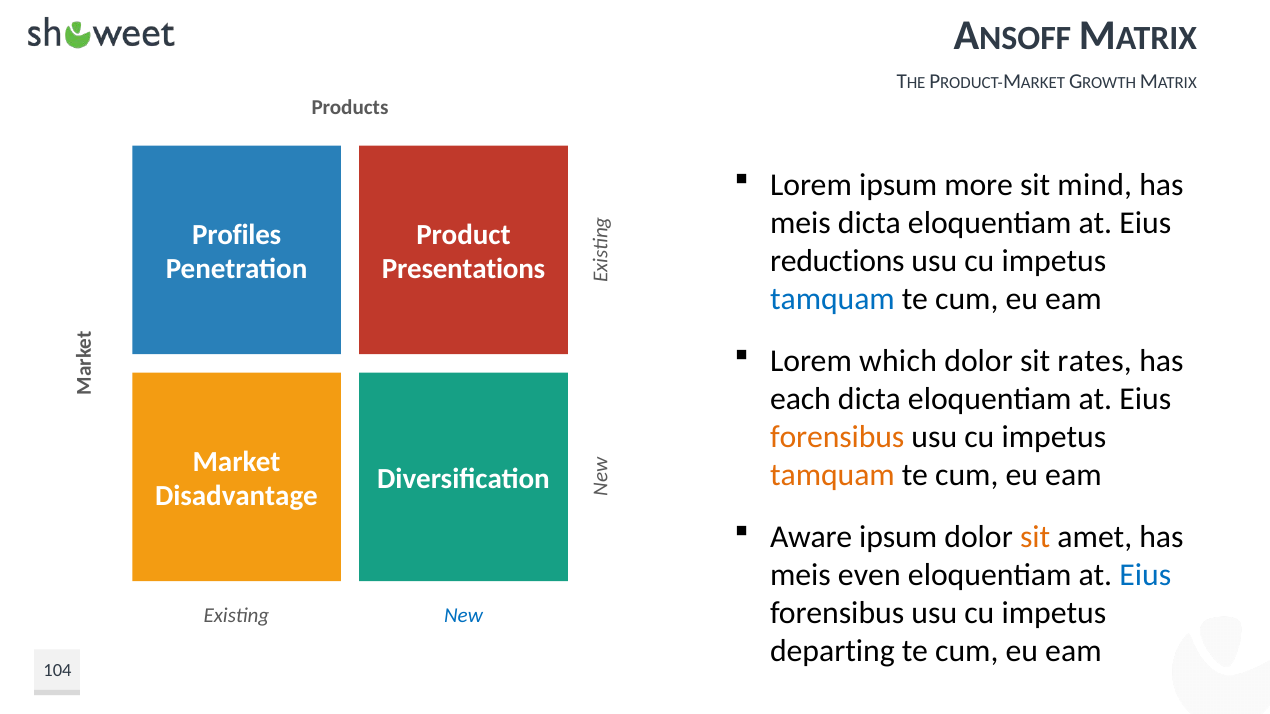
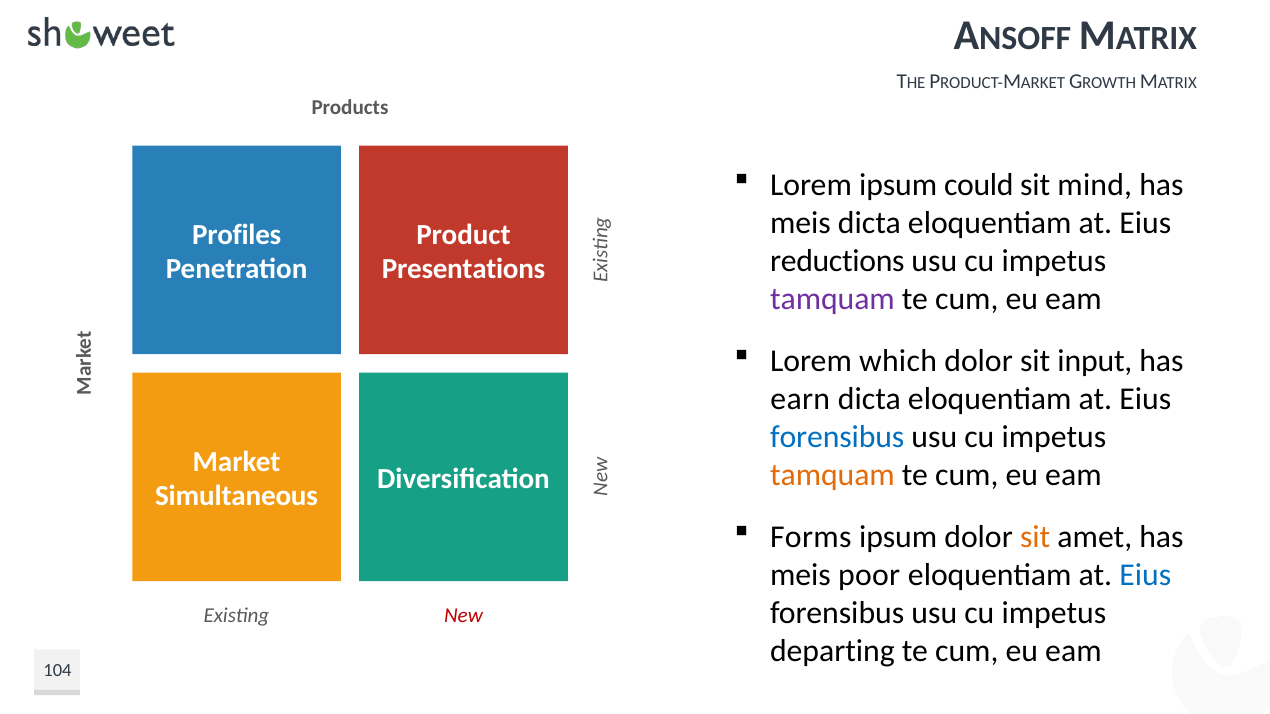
more: more -> could (979, 185)
tamquam colour: blue -> purple (832, 299)
rates: rates -> input (1095, 361)
each: each -> earn (800, 399)
forensibus colour: orange -> blue (837, 437)
Disadvantage: Disadvantage -> Simultaneous (237, 497)
Aware: Aware -> Forms (811, 537)
even: even -> poor (869, 575)
New colour: blue -> red (464, 616)
